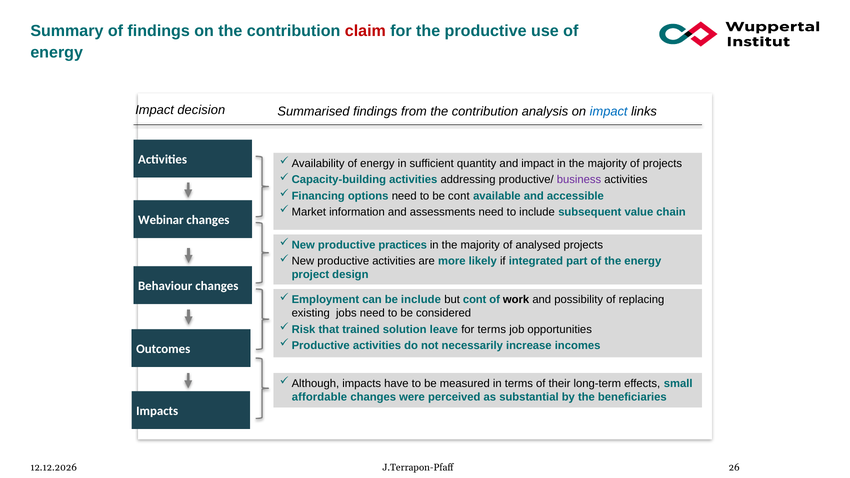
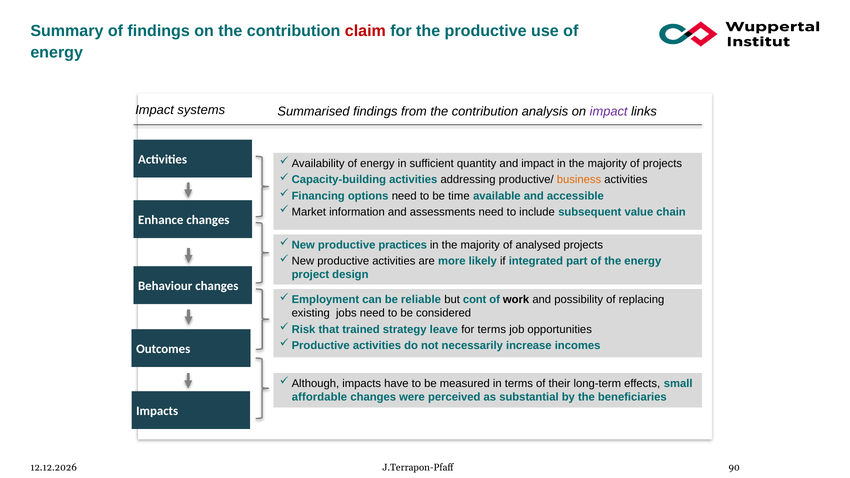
decision: decision -> systems (201, 110)
impact colour: blue -> purple (609, 111)
business colour: purple -> orange (579, 180)
be cont: cont -> time (459, 196)
Webinar: Webinar -> Enhance (161, 220)
be include: include -> reliable (421, 300)
solution: solution -> strategy (405, 329)
26: 26 -> 90 (734, 468)
